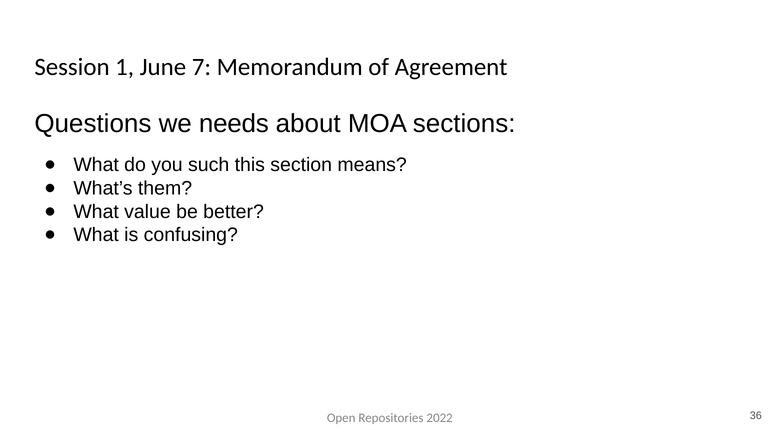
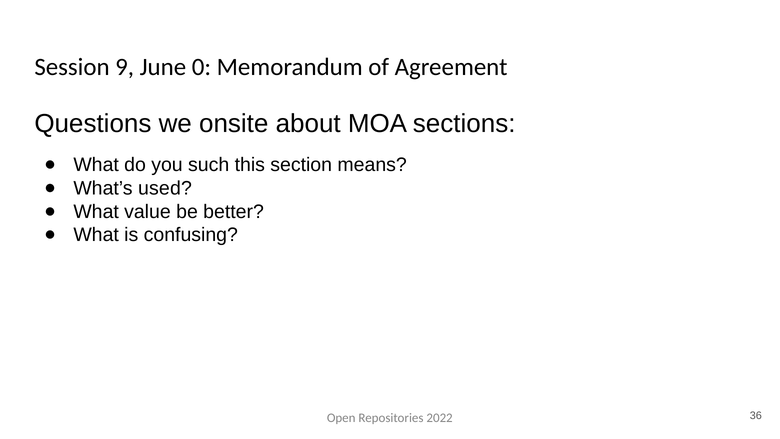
1: 1 -> 9 (125, 67)
7: 7 -> 0 (201, 67)
needs: needs -> onsite (234, 124)
them: them -> used (165, 188)
